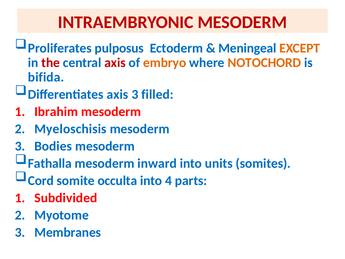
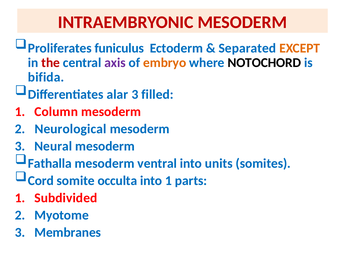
pulposus: pulposus -> funiculus (119, 48)
Meningeal: Meningeal -> Separated (247, 48)
axis colour: red -> purple (115, 63)
NOTOCHORD colour: orange -> black (264, 63)
Differentiates axis: axis -> alar (117, 94)
Ibrahim: Ibrahim -> Column (56, 112)
Myeloschisis: Myeloschisis -> Neurological (70, 129)
Bodies: Bodies -> Neural (53, 146)
inward: inward -> ventral (157, 163)
into 4: 4 -> 1 (169, 181)
